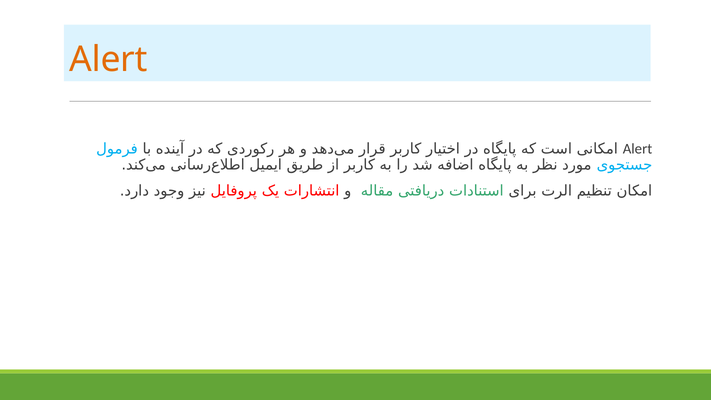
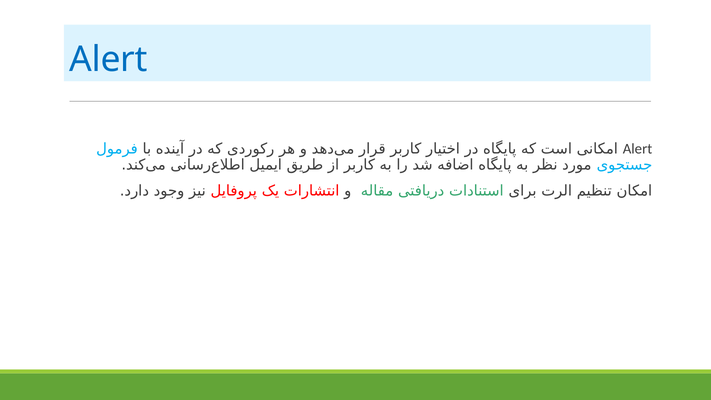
Alert colour: orange -> blue (108, 60)
